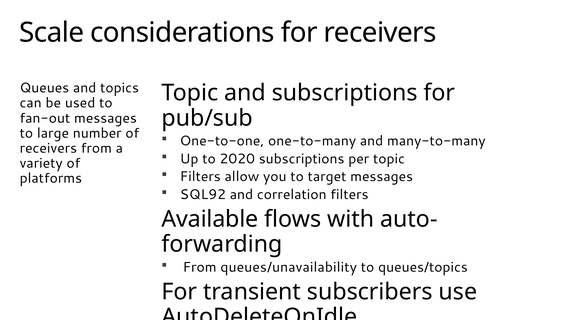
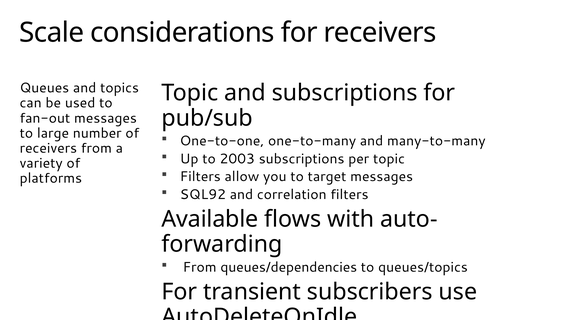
2020: 2020 -> 2003 (237, 159)
queues/unavailability: queues/unavailability -> queues/dependencies (289, 267)
